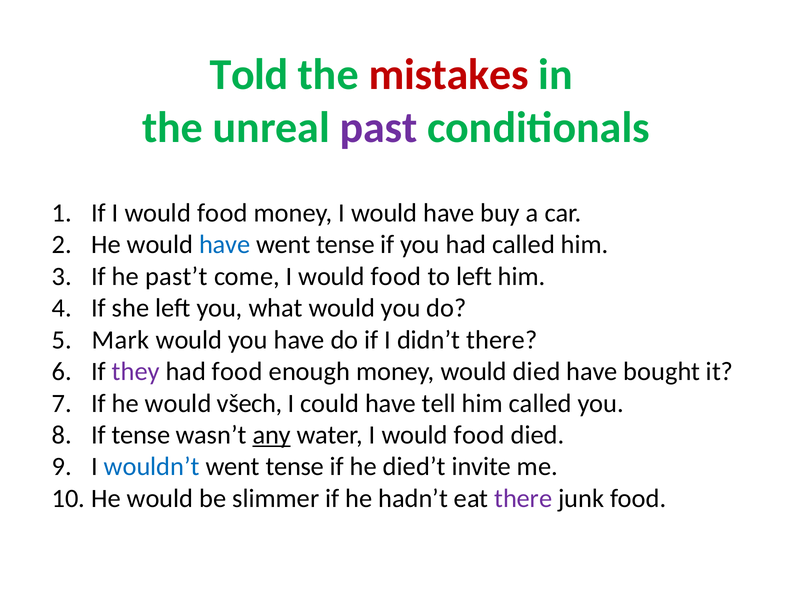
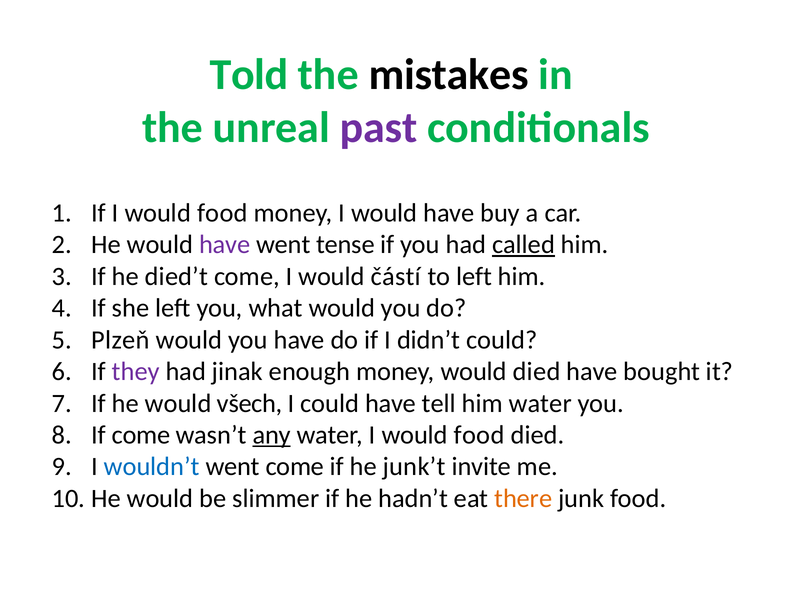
mistakes colour: red -> black (449, 75)
have colour: blue -> purple (225, 245)
called underline: none -> present (524, 245)
past’t: past’t -> died’t (176, 276)
come I would food: food -> částí (396, 276)
Mark: Mark -> Plzeň (120, 340)
didn’t there: there -> could (502, 340)
had food: food -> jinak (237, 371)
him called: called -> water (540, 403)
If tense: tense -> come (141, 435)
tense: tense -> come (295, 467)
died’t: died’t -> junk’t (414, 467)
there colour: purple -> orange (523, 498)
